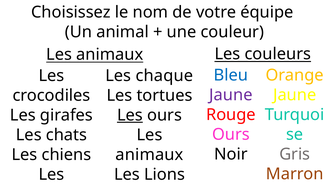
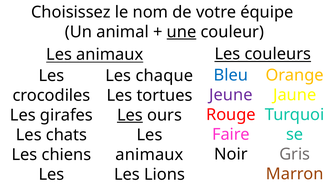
une underline: none -> present (181, 32)
Jaune: Jaune -> Jeune (231, 95)
Ours: Ours -> Faire (231, 134)
